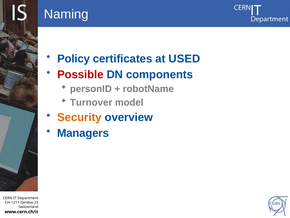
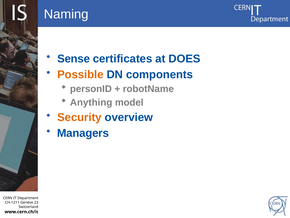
Policy: Policy -> Sense (74, 59)
USED: USED -> DOES (184, 59)
Possible colour: red -> orange (80, 74)
Turnover: Turnover -> Anything (91, 102)
